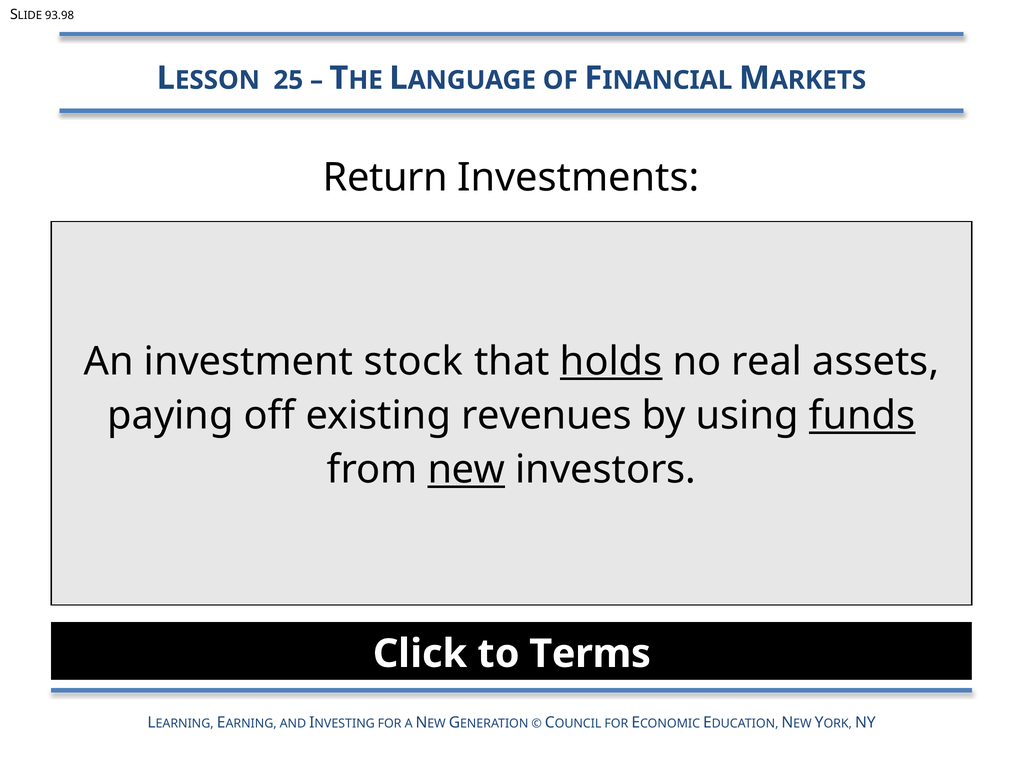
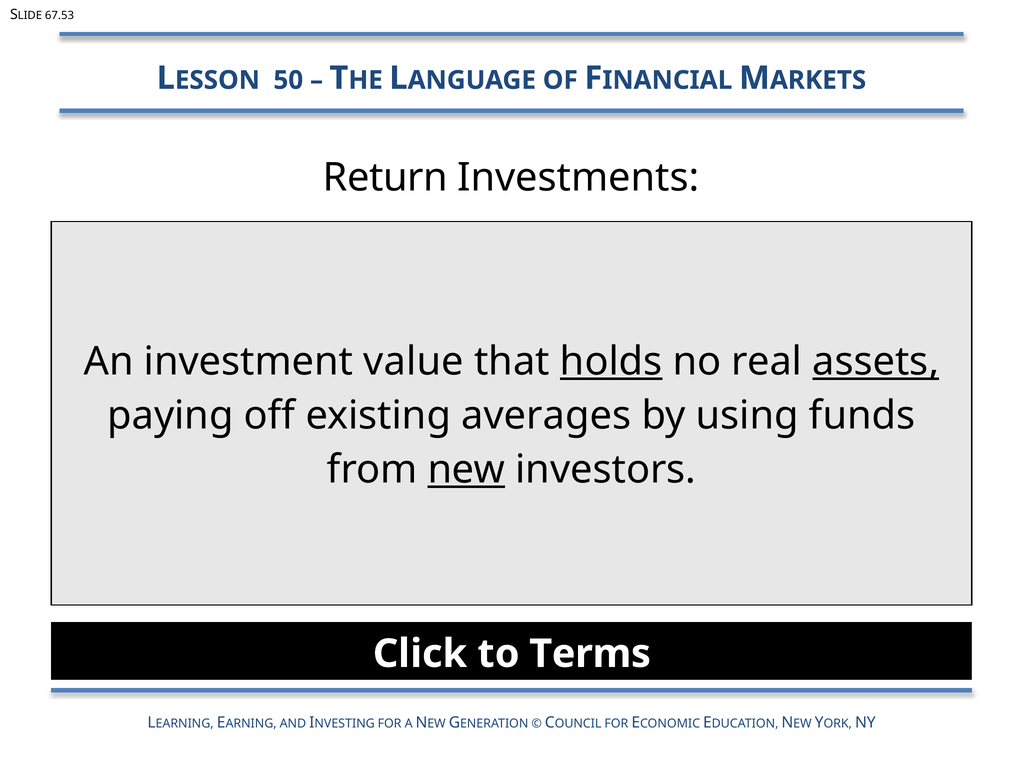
93.98: 93.98 -> 67.53 (59, 15)
25: 25 -> 50 (288, 80)
stock: stock -> value (414, 362)
assets underline: none -> present (876, 362)
revenues: revenues -> averages (546, 416)
funds underline: present -> none (862, 416)
